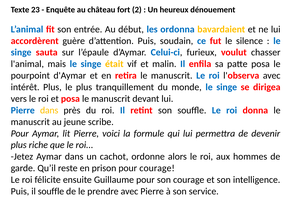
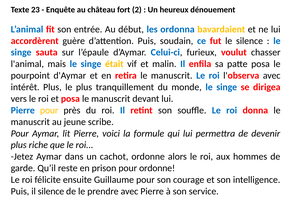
Pierre dans: dans -> pour (49, 110)
pour courage: courage -> ordonne (157, 168)
il souffle: souffle -> silence (51, 191)
